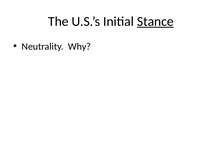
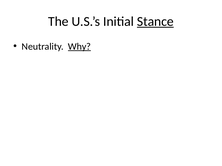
Why underline: none -> present (79, 47)
